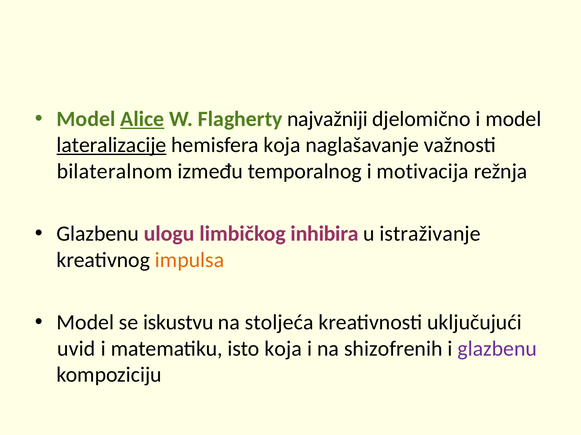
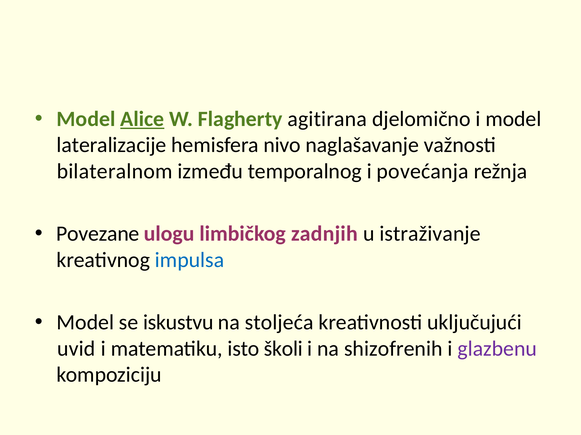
najvažniji: najvažniji -> agitirana (327, 119)
lateralizacije underline: present -> none (111, 145)
hemisfera koja: koja -> nivo (282, 145)
motivacija: motivacija -> povećanja (423, 172)
Glazbenu: Glazbenu -> Povezane (98, 234)
inhibira: inhibira -> zadnjih (324, 234)
impulsa colour: orange -> blue (190, 260)
isto koja: koja -> školi (283, 349)
